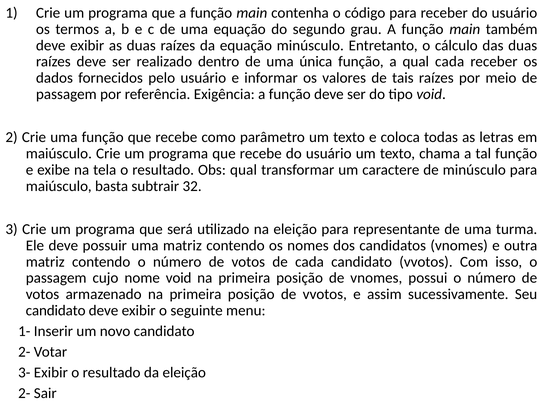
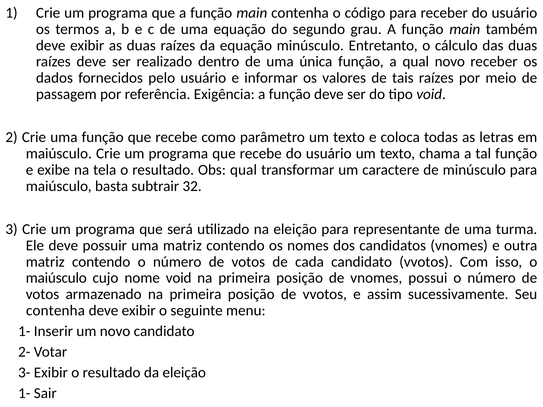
qual cada: cada -> novo (450, 62)
passagem: passagem -> maiúsculo (56, 278)
candidato: candidato -> contenha (55, 311)
2-: 2- -> 1- (24, 393)
